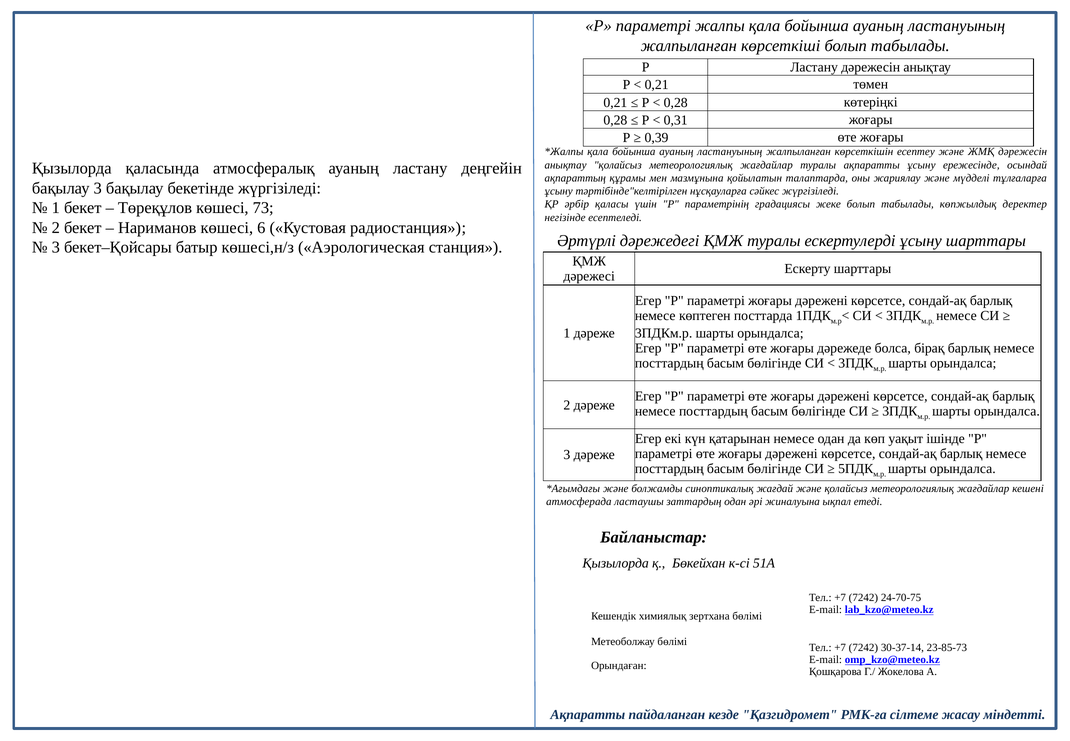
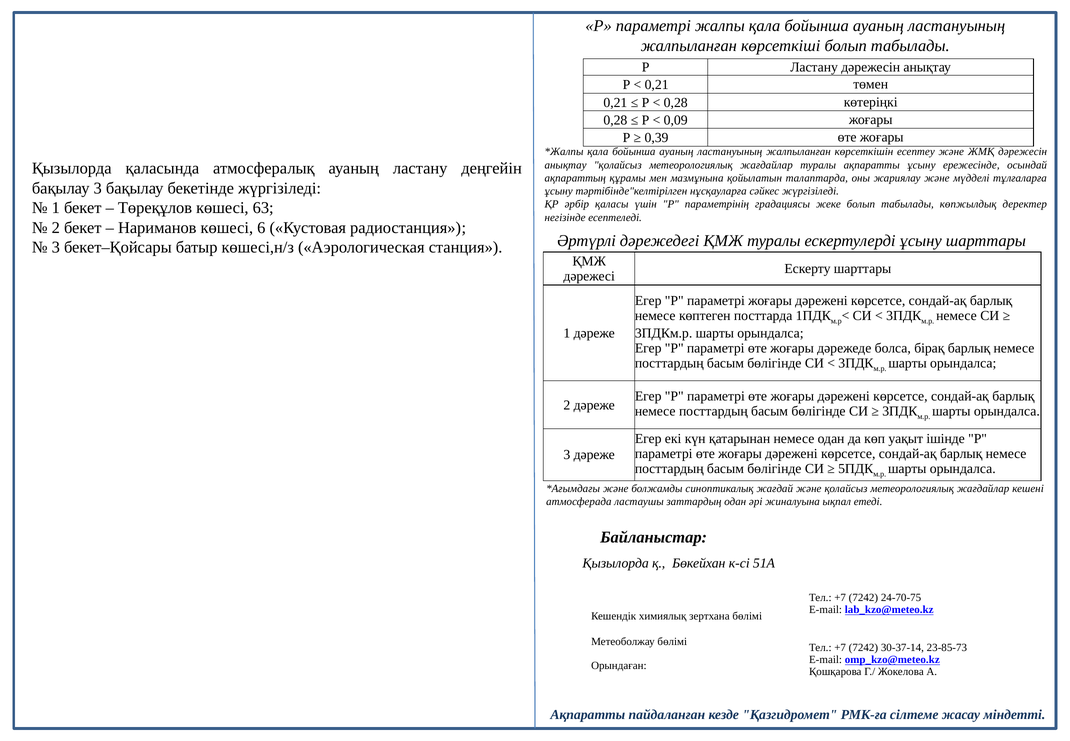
0,31: 0,31 -> 0,09 (676, 120)
73: 73 -> 63 (263, 208)
